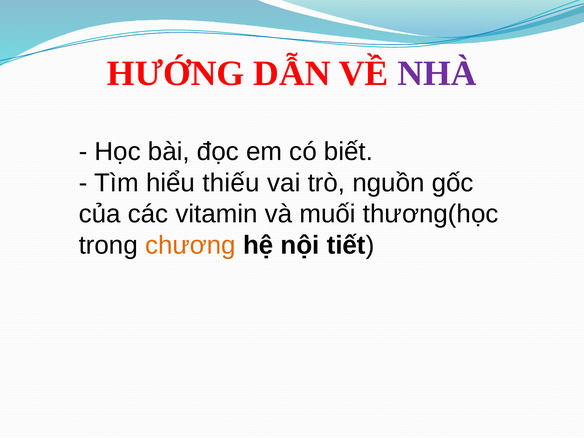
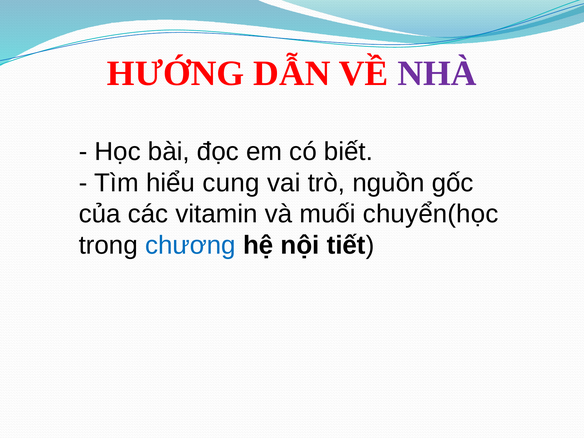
thiếu: thiếu -> cung (231, 183)
thương(học: thương(học -> chuyển(học (431, 214)
chương colour: orange -> blue (190, 245)
